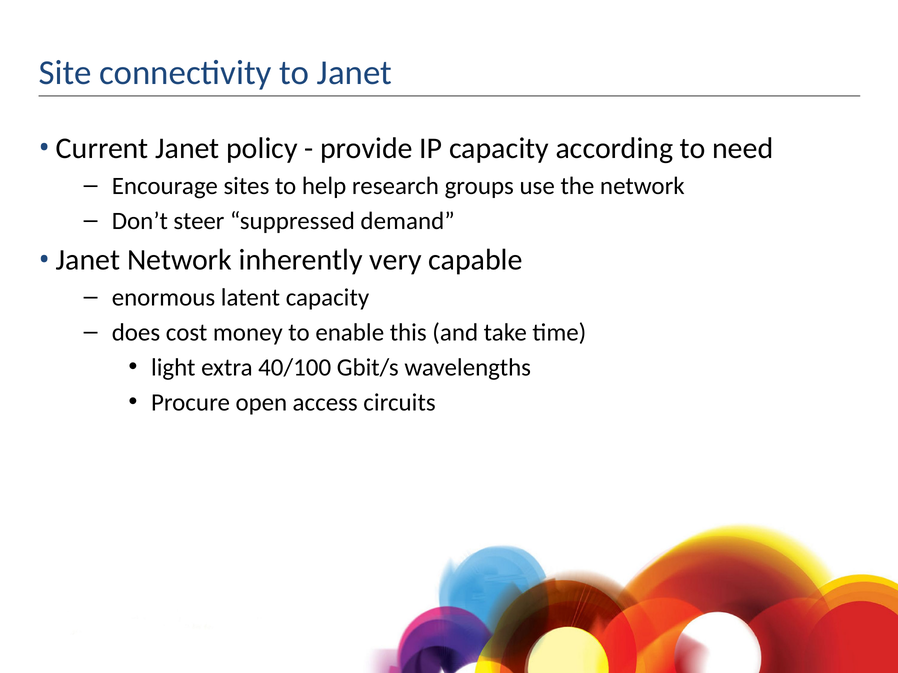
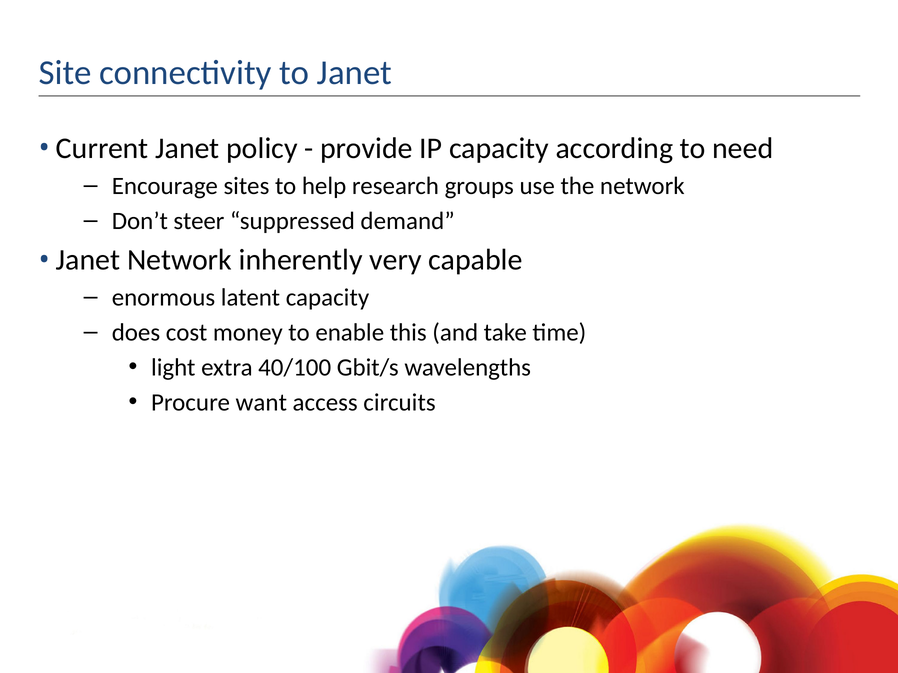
open: open -> want (261, 403)
